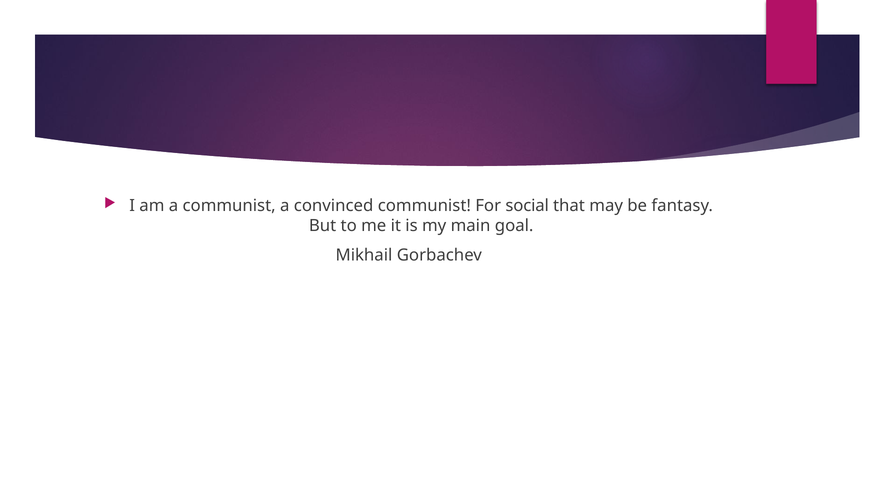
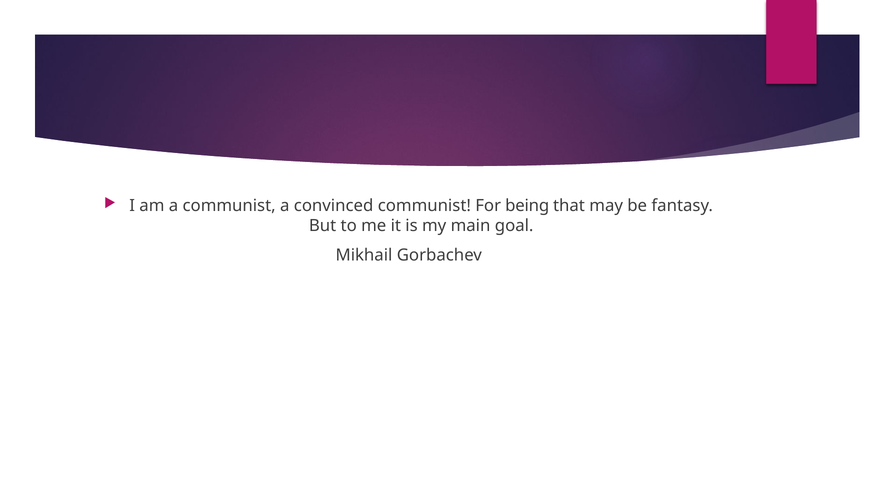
social: social -> being (527, 206)
